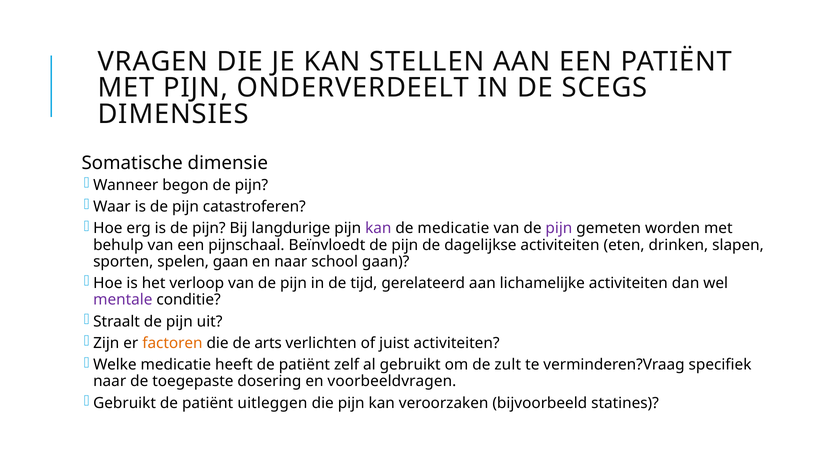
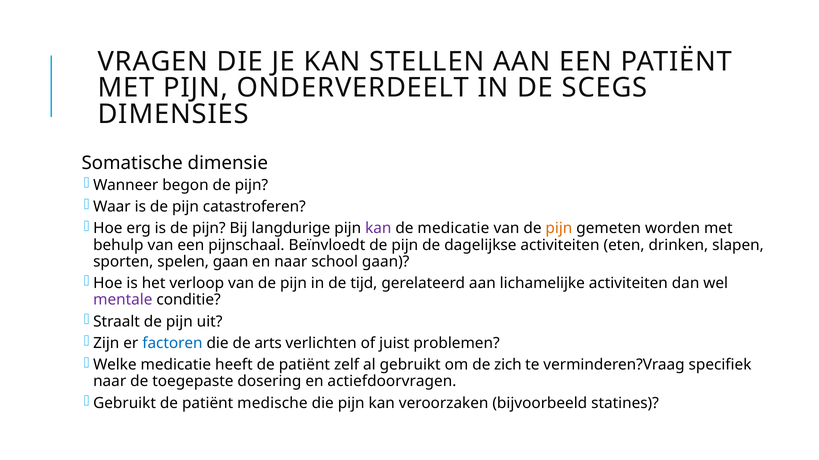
pijn colour: purple -> orange (559, 229)
factoren colour: orange -> blue (172, 344)
juist activiteiten: activiteiten -> problemen (457, 344)
zult: zult -> zich (508, 365)
voorbeeldvragen: voorbeeldvragen -> actiefdoorvragen (392, 382)
uitleggen: uitleggen -> medische (272, 404)
